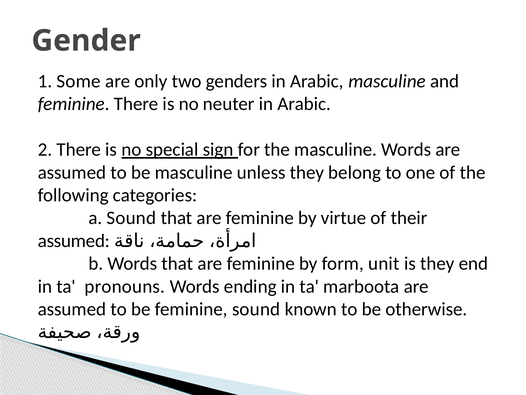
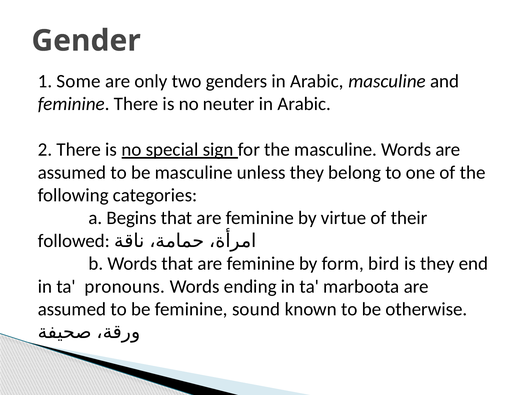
a Sound: Sound -> Begins (131, 218)
assumed: assumed -> followed (74, 241)
unit: unit -> bird (384, 263)
